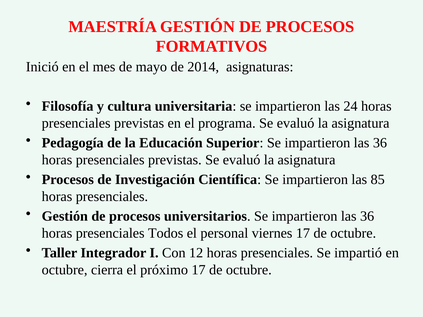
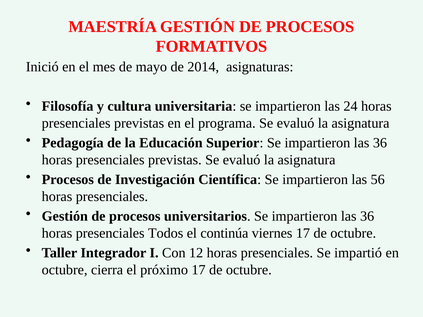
85: 85 -> 56 (378, 180)
personal: personal -> continúa (224, 233)
